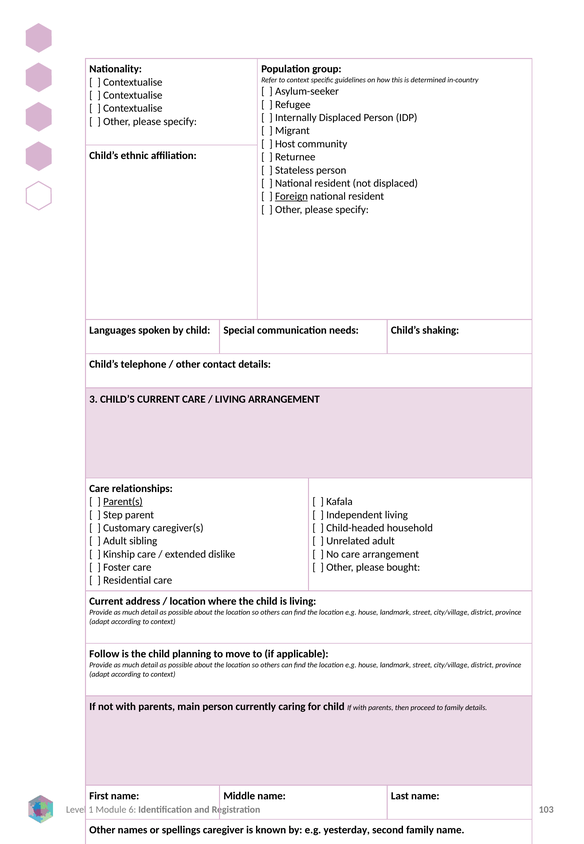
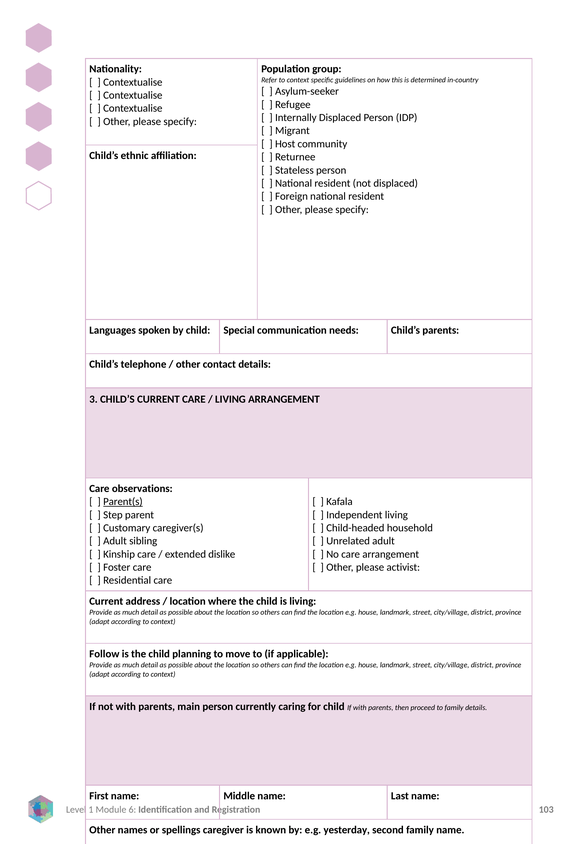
Foreign underline: present -> none (291, 196)
Child’s shaking: shaking -> parents (441, 330)
relationships: relationships -> observations (142, 488)
bought: bought -> activist (403, 567)
